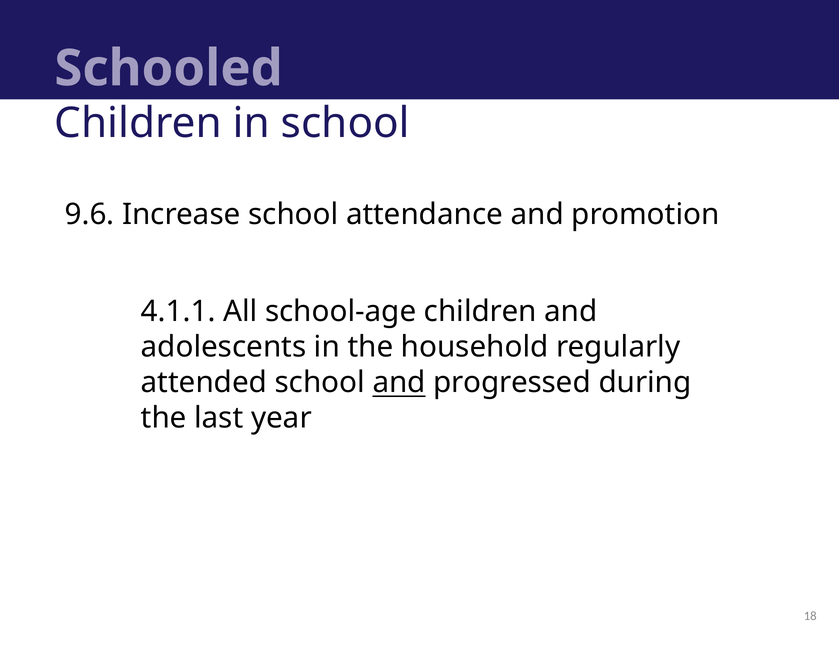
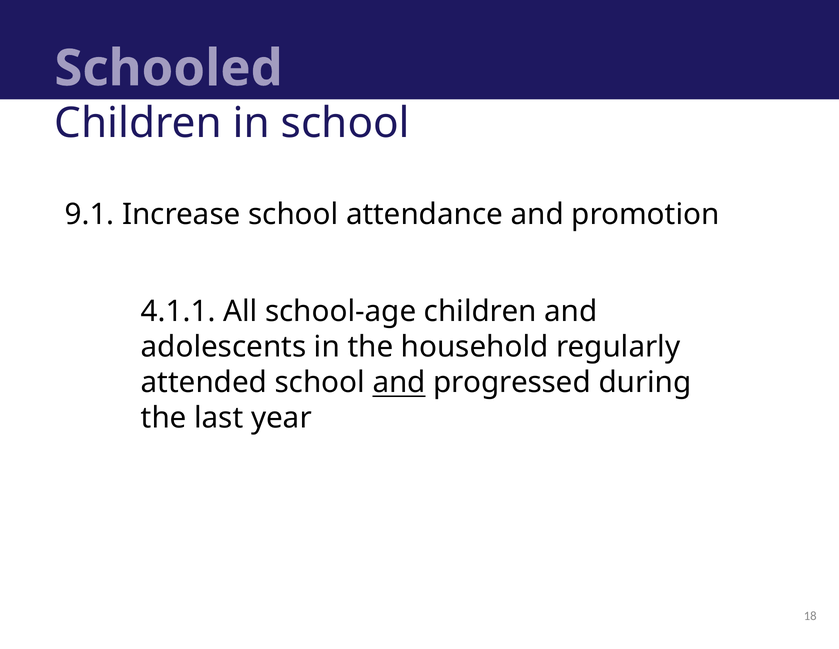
9.6: 9.6 -> 9.1 (90, 214)
